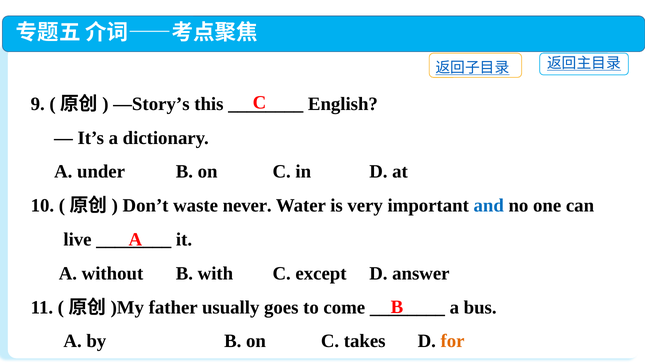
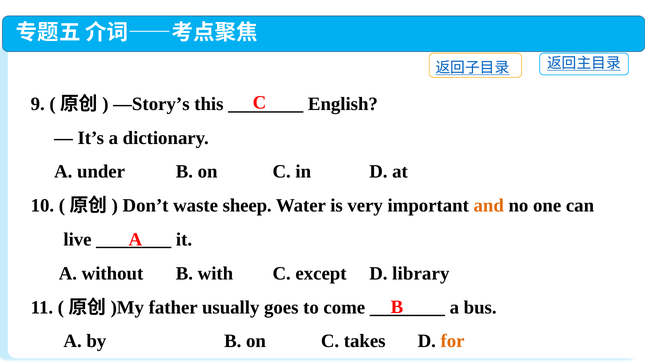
never: never -> sheep (247, 206)
and colour: blue -> orange (489, 206)
answer: answer -> library (421, 273)
